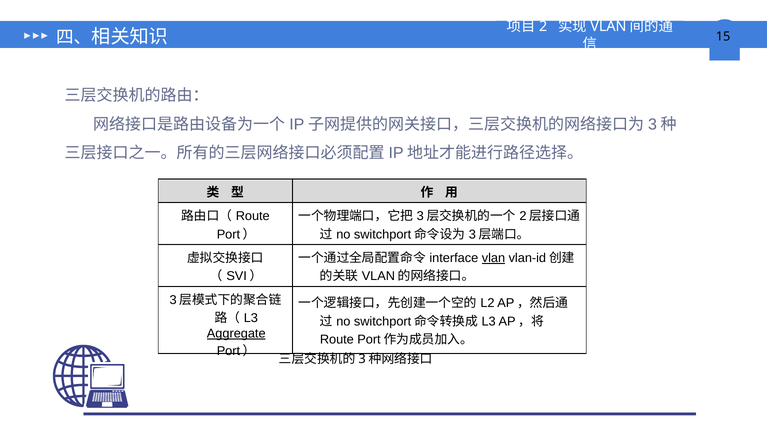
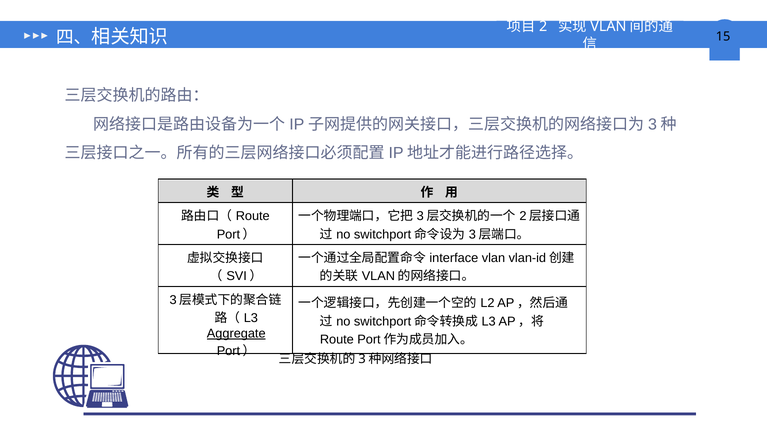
vlan underline: present -> none (493, 258)
